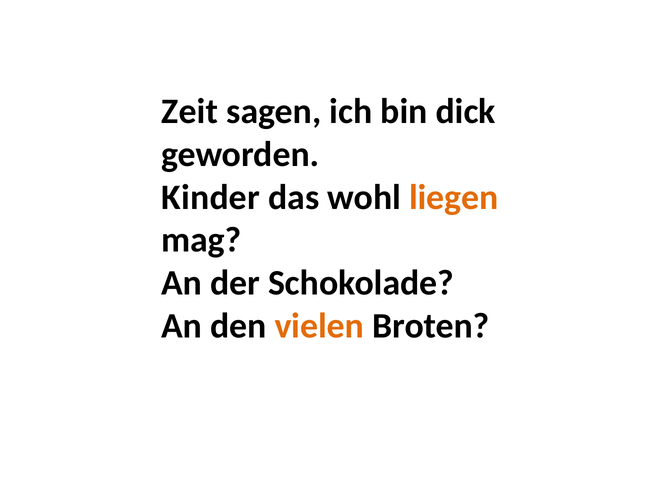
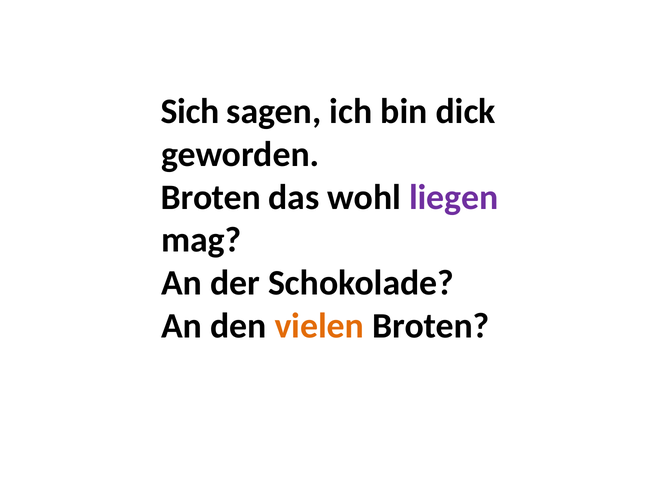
Zeit: Zeit -> Sich (190, 112)
Kinder: Kinder -> Broten (211, 198)
liegen colour: orange -> purple (454, 198)
